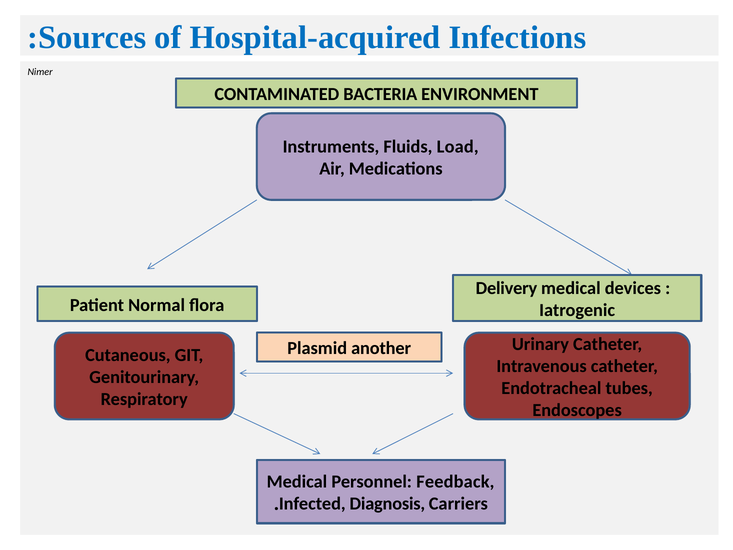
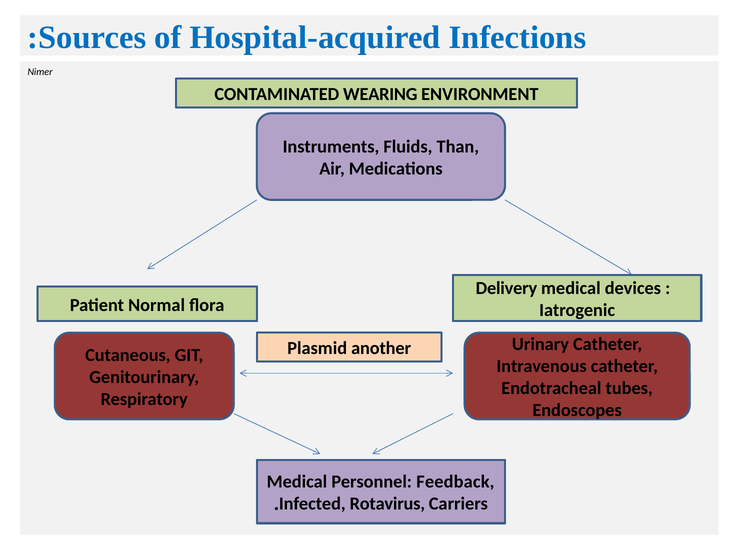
BACTERIA: BACTERIA -> WEARING (380, 94)
Load: Load -> Than (458, 147)
Diagnosis: Diagnosis -> Rotavirus (387, 504)
